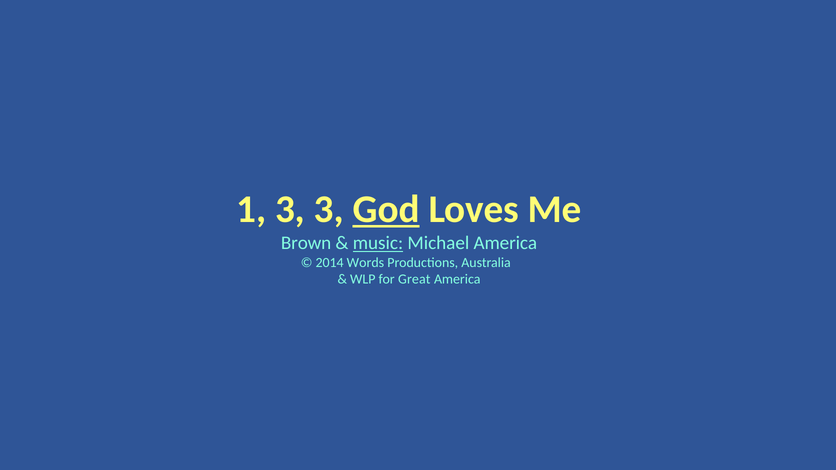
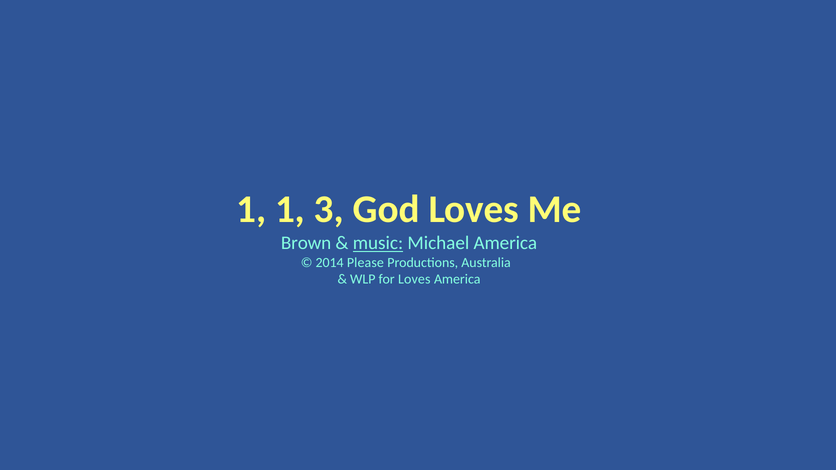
1 3: 3 -> 1 (290, 210)
God underline: present -> none (386, 210)
Words: Words -> Please (365, 263)
for Great: Great -> Loves (414, 279)
